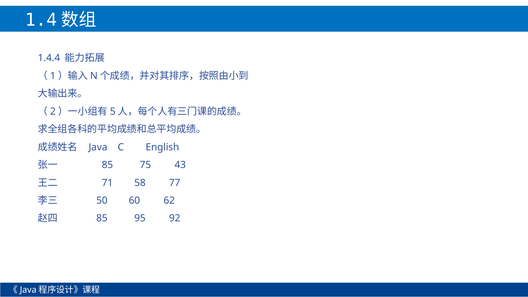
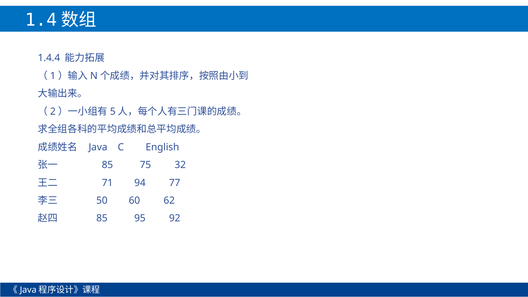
43: 43 -> 32 (180, 165)
58: 58 -> 94 (140, 183)
